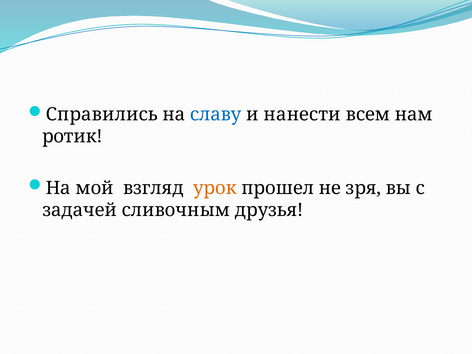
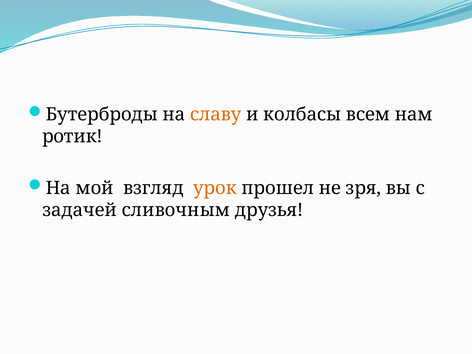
Справились: Справились -> Бутерброды (102, 115)
славу colour: blue -> orange (216, 115)
нанести: нанести -> колбасы (302, 115)
